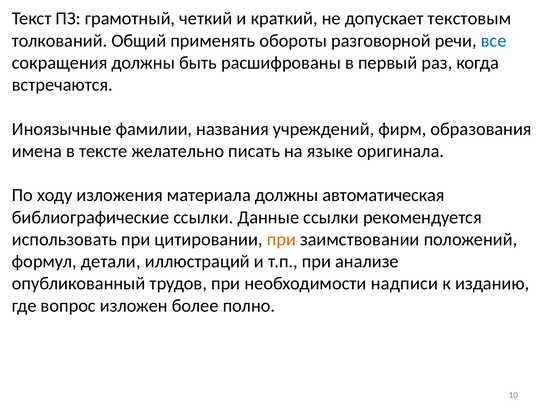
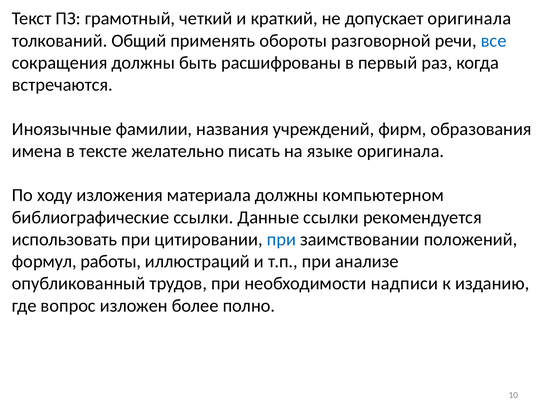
допускает текстовым: текстовым -> оригинала (469, 19)
автоматическая: автоматическая -> компьютерном (383, 195)
при colour: orange -> blue (281, 239)
детали: детали -> работы (111, 261)
